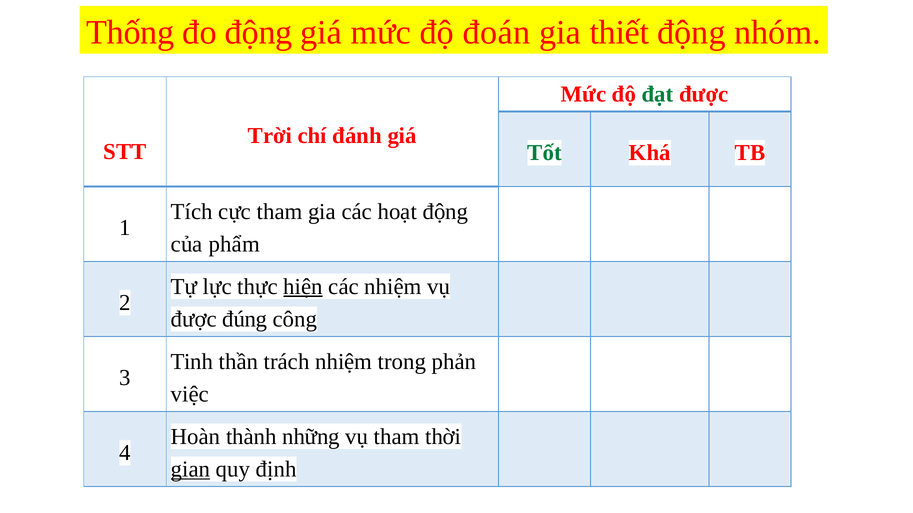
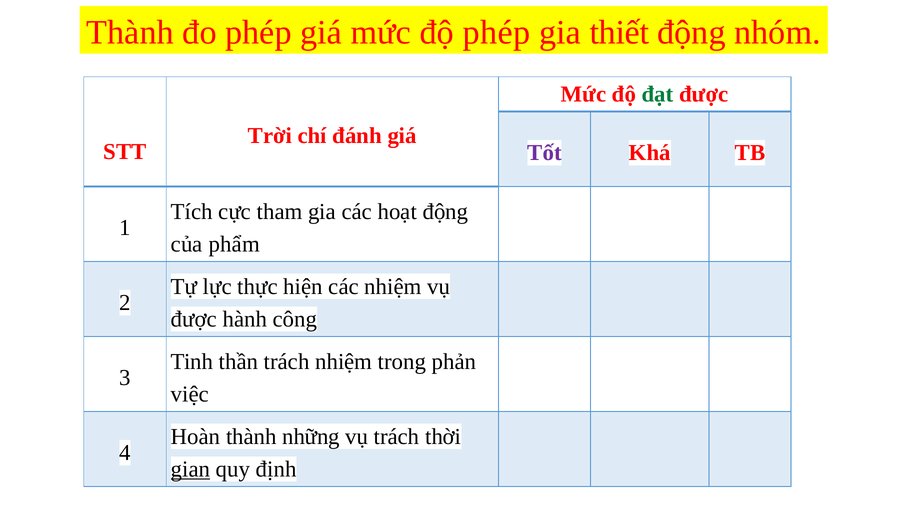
Thống: Thống -> Thành (130, 32)
đo động: động -> phép (259, 32)
độ đoán: đoán -> phép (496, 32)
Tốt colour: green -> purple (545, 153)
hiện underline: present -> none (303, 287)
đúng: đúng -> hành (245, 320)
vụ tham: tham -> trách (397, 437)
